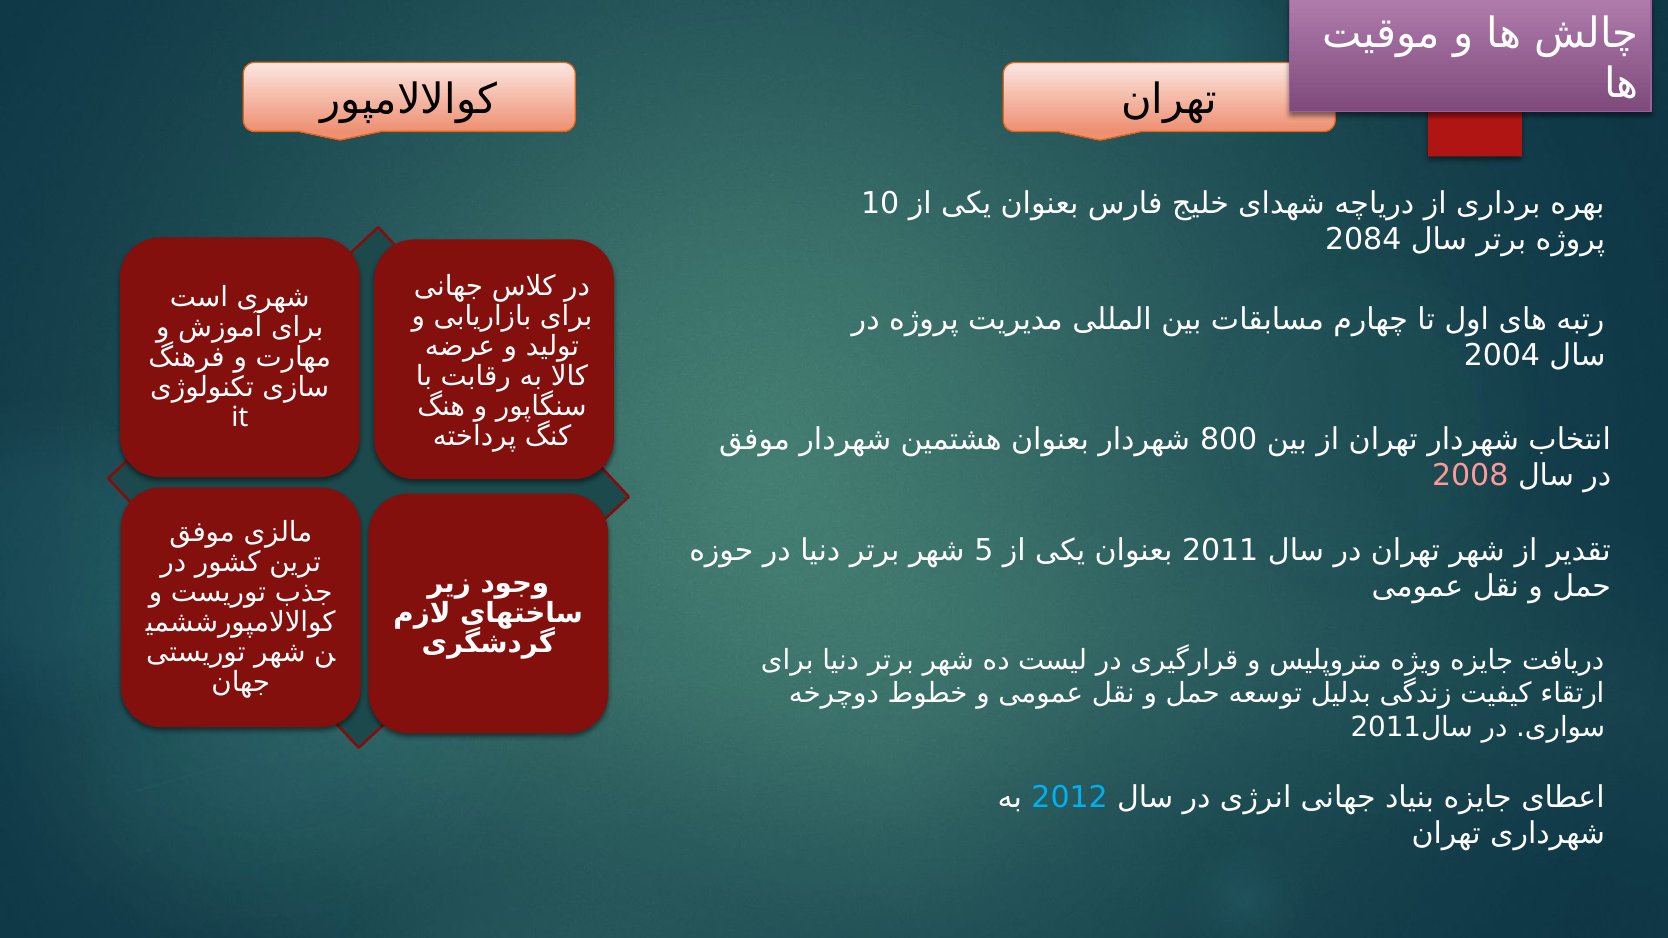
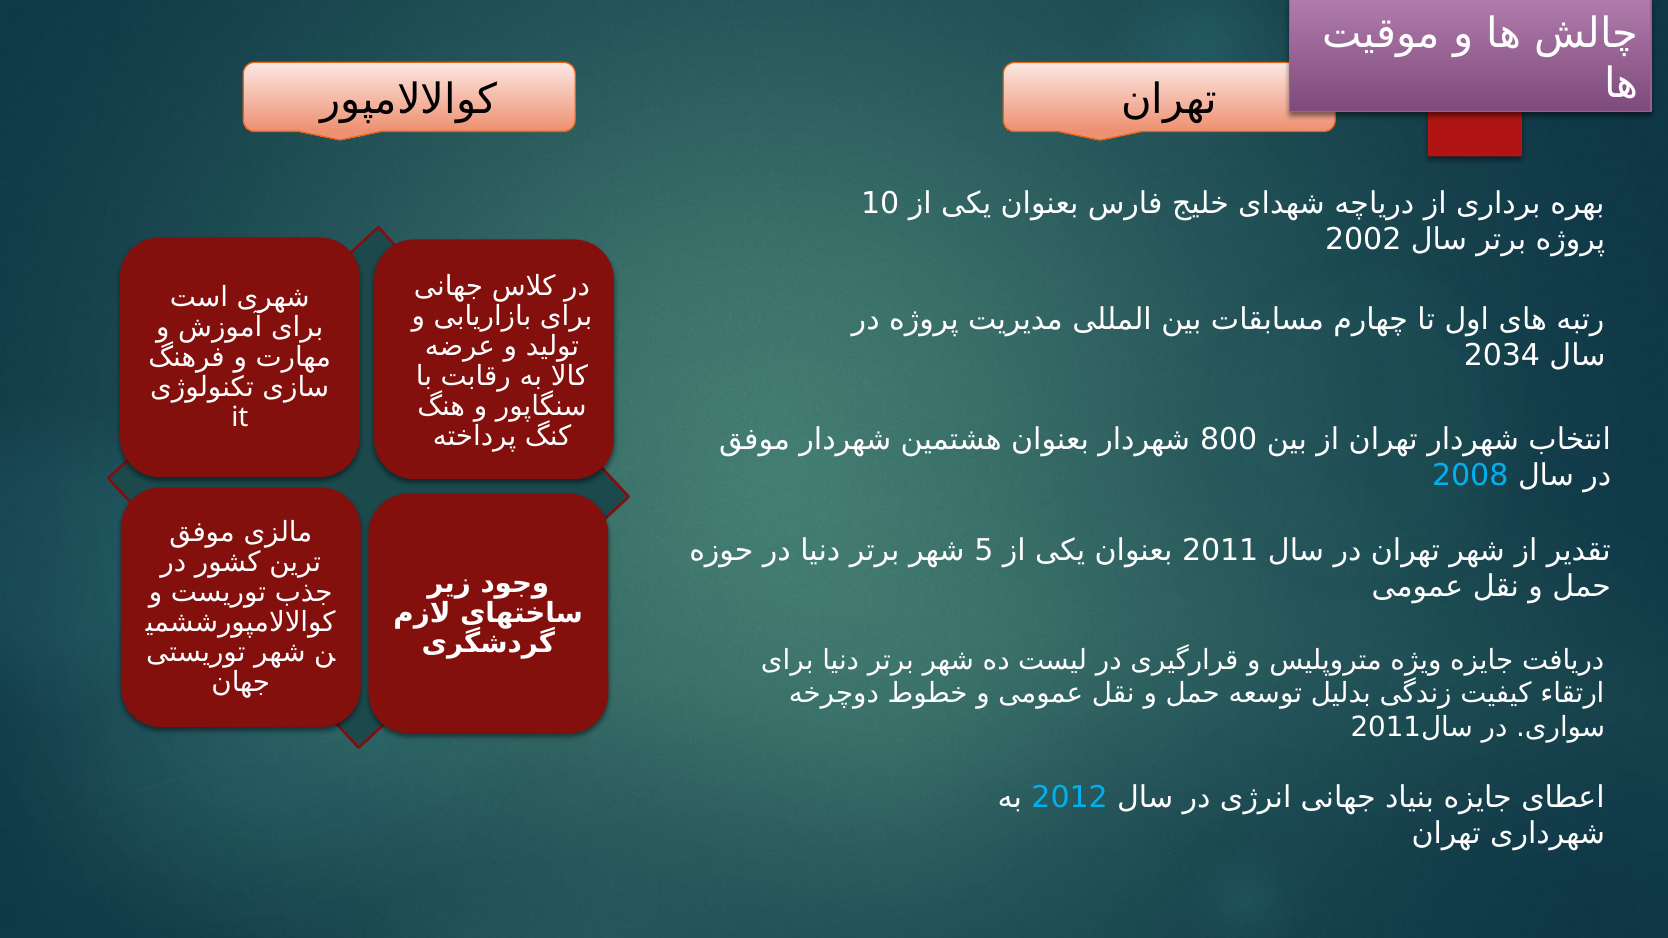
2084: 2084 -> 2002 (1363, 240)
2004: 2004 -> 2034 (1502, 356)
2008 colour: pink -> light blue (1470, 476)
